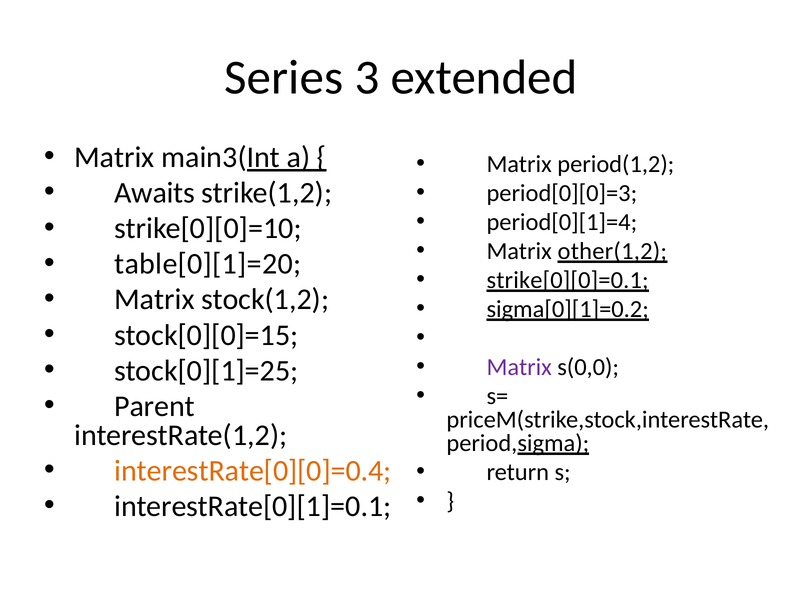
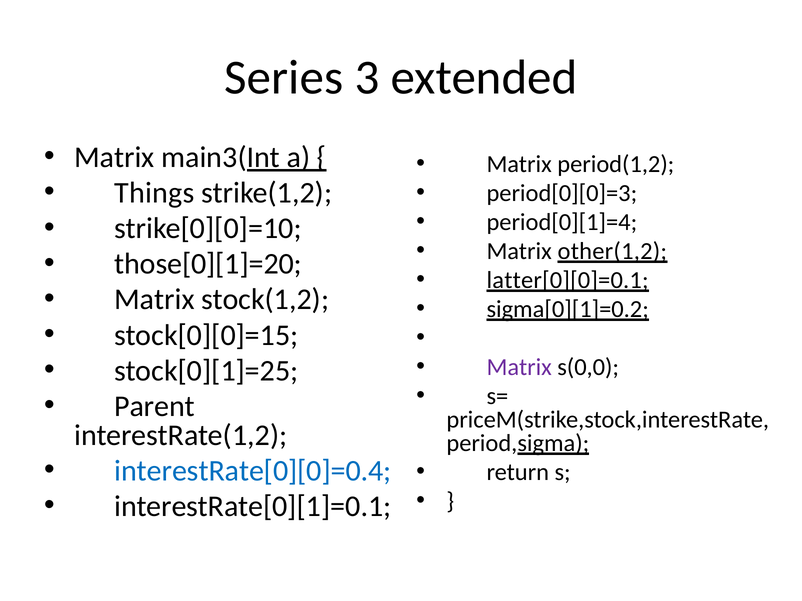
Awaits: Awaits -> Things (154, 193)
table[0][1]=20: table[0][1]=20 -> those[0][1]=20 (208, 264)
strike[0][0]=0.1: strike[0][0]=0.1 -> latter[0][0]=0.1 (568, 280)
interestRate[0][0]=0.4 colour: orange -> blue (253, 471)
